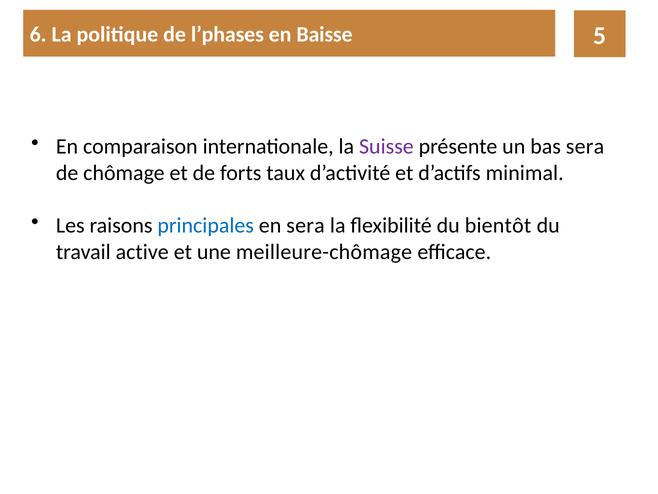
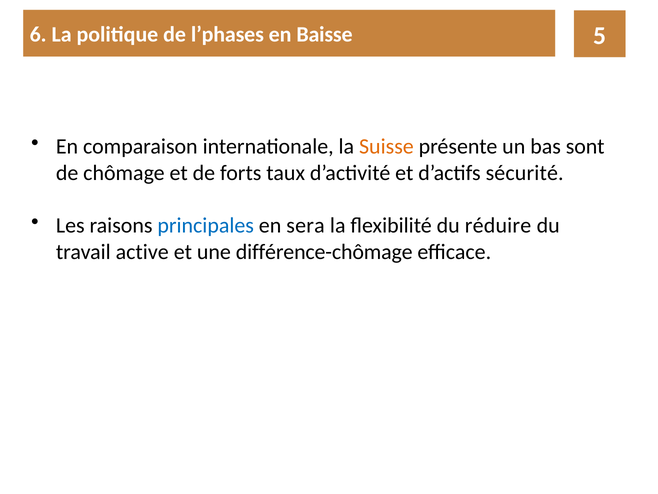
Suisse colour: purple -> orange (386, 146)
bas sera: sera -> sont (585, 146)
minimal: minimal -> sécurité (525, 173)
bientôt: bientôt -> réduire (498, 225)
meilleure-chômage: meilleure-chômage -> différence-chômage (324, 252)
